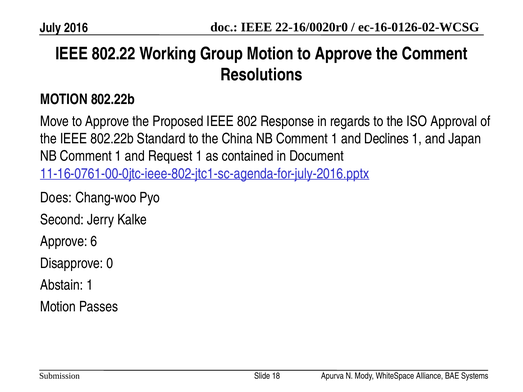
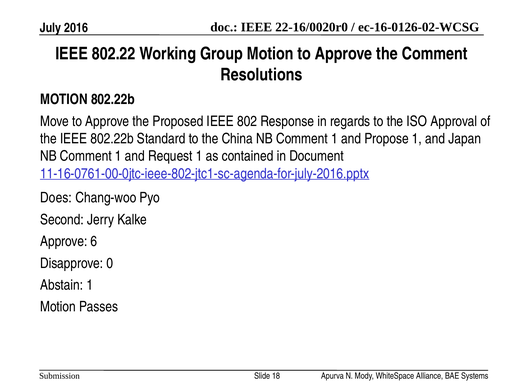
Declines: Declines -> Propose (387, 139)
